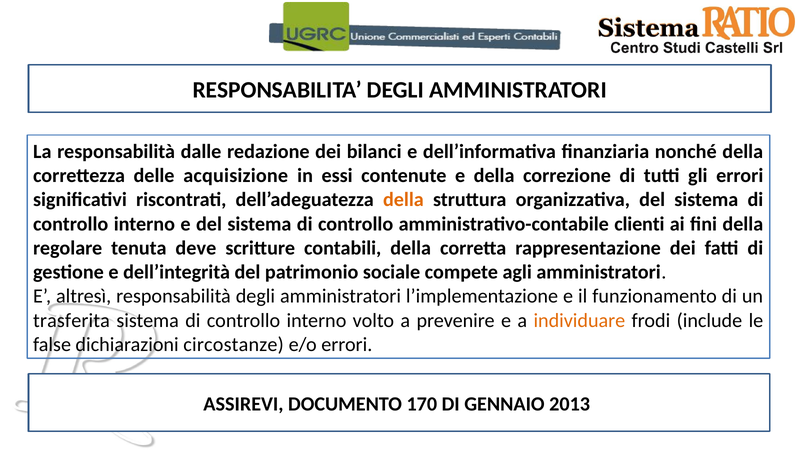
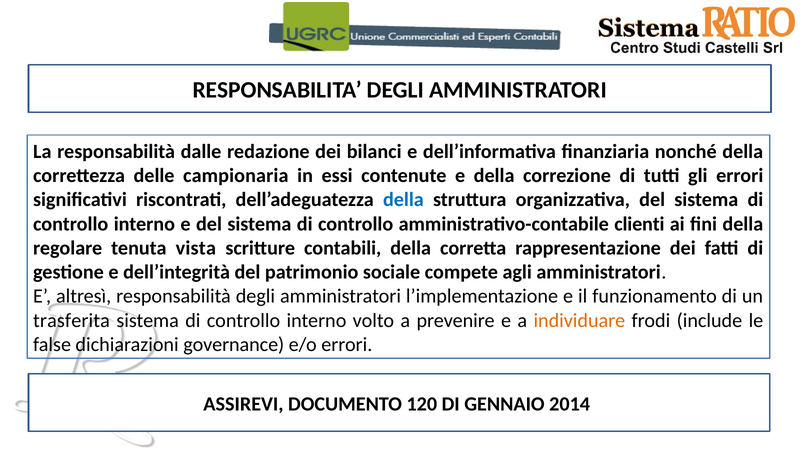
acquisizione: acquisizione -> campionaria (236, 176)
della colour: orange -> blue (403, 200)
deve: deve -> vista (196, 248)
circostanze: circostanze -> governance (234, 345)
170: 170 -> 120 (422, 404)
2013: 2013 -> 2014 (570, 404)
